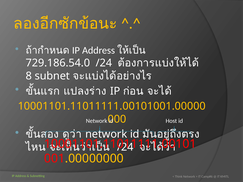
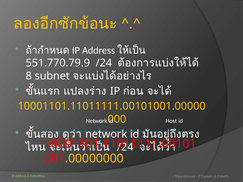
729.186.54.0: 729.186.54.0 -> 551.770.79.9 (58, 63)
